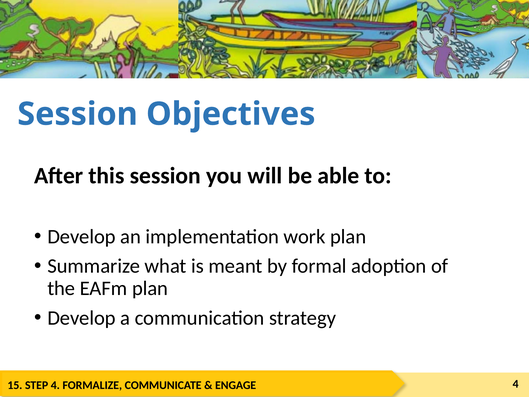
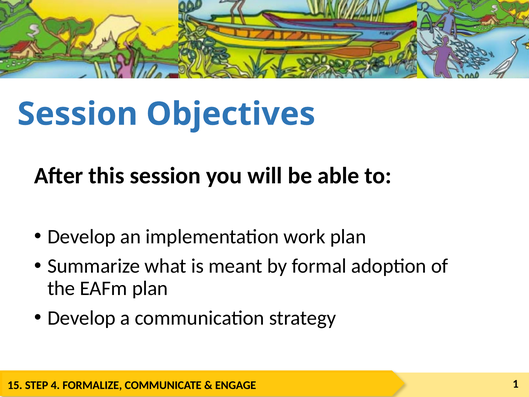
4: 4 -> 1 (516, 384)
